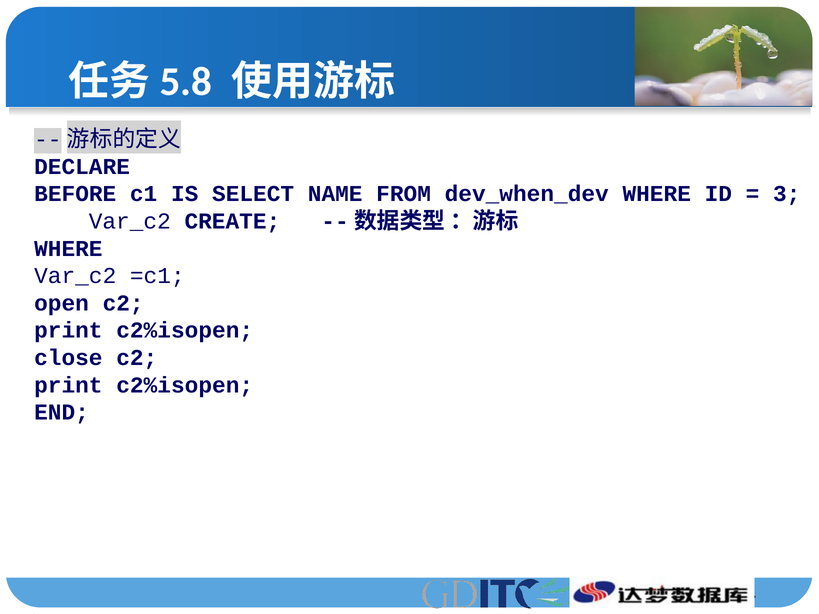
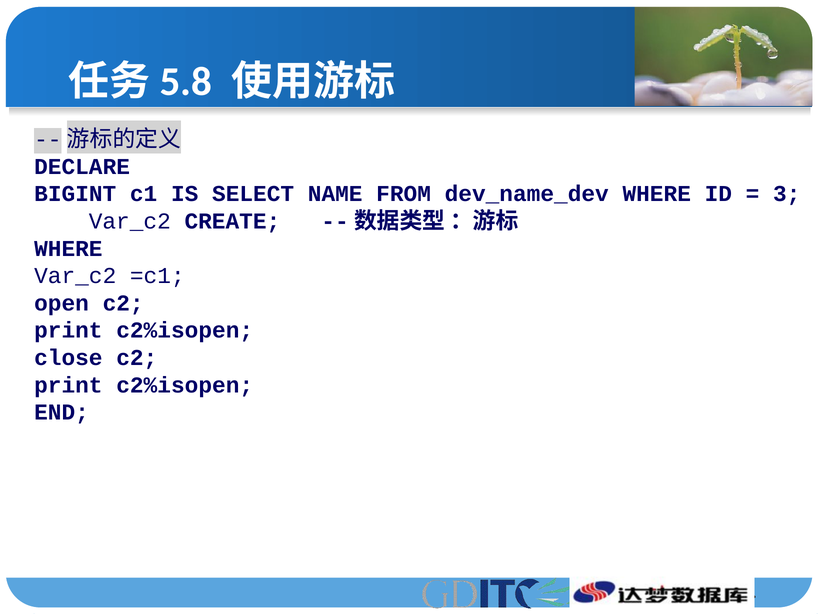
BEFORE: BEFORE -> BIGINT (75, 194)
dev_when_dev: dev_when_dev -> dev_name_dev (527, 194)
